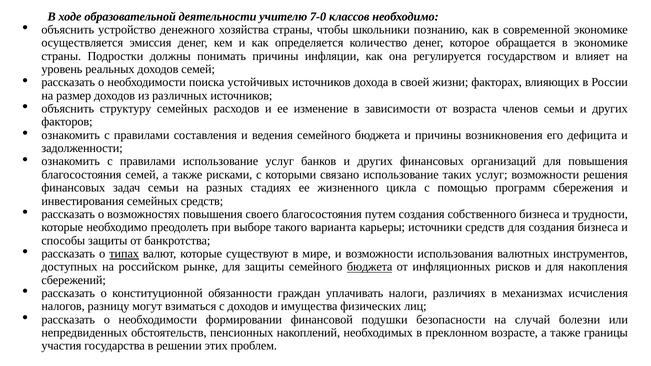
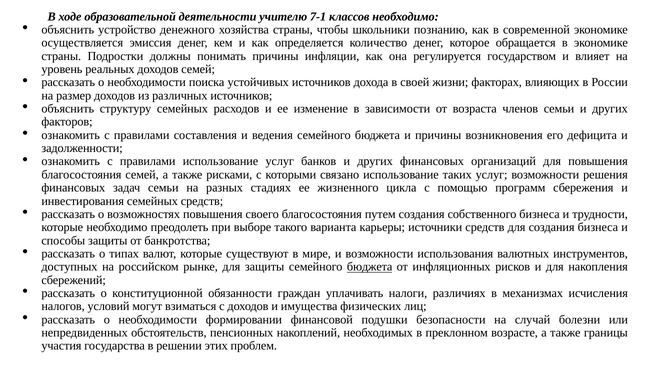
7-0: 7-0 -> 7-1 (318, 16)
типах underline: present -> none (124, 254)
разницу: разницу -> условий (109, 307)
